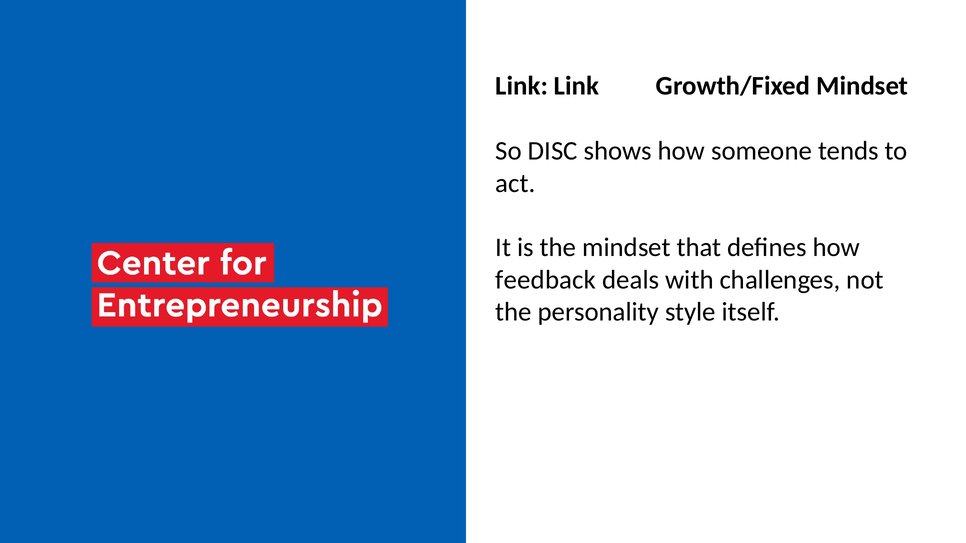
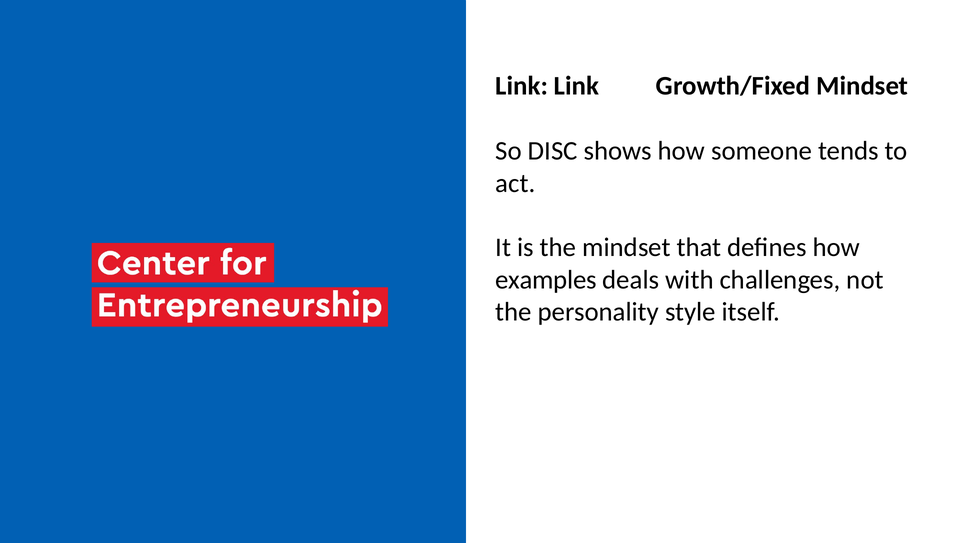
feedback: feedback -> examples (546, 280)
